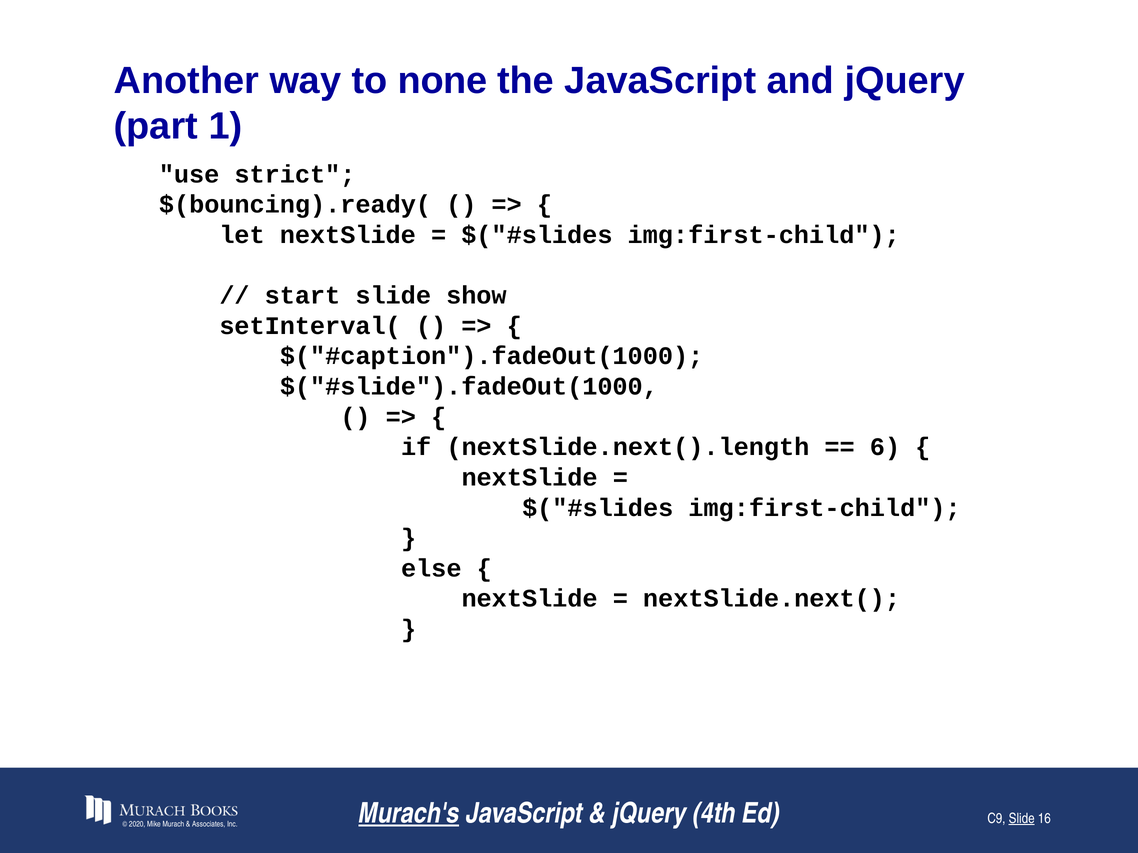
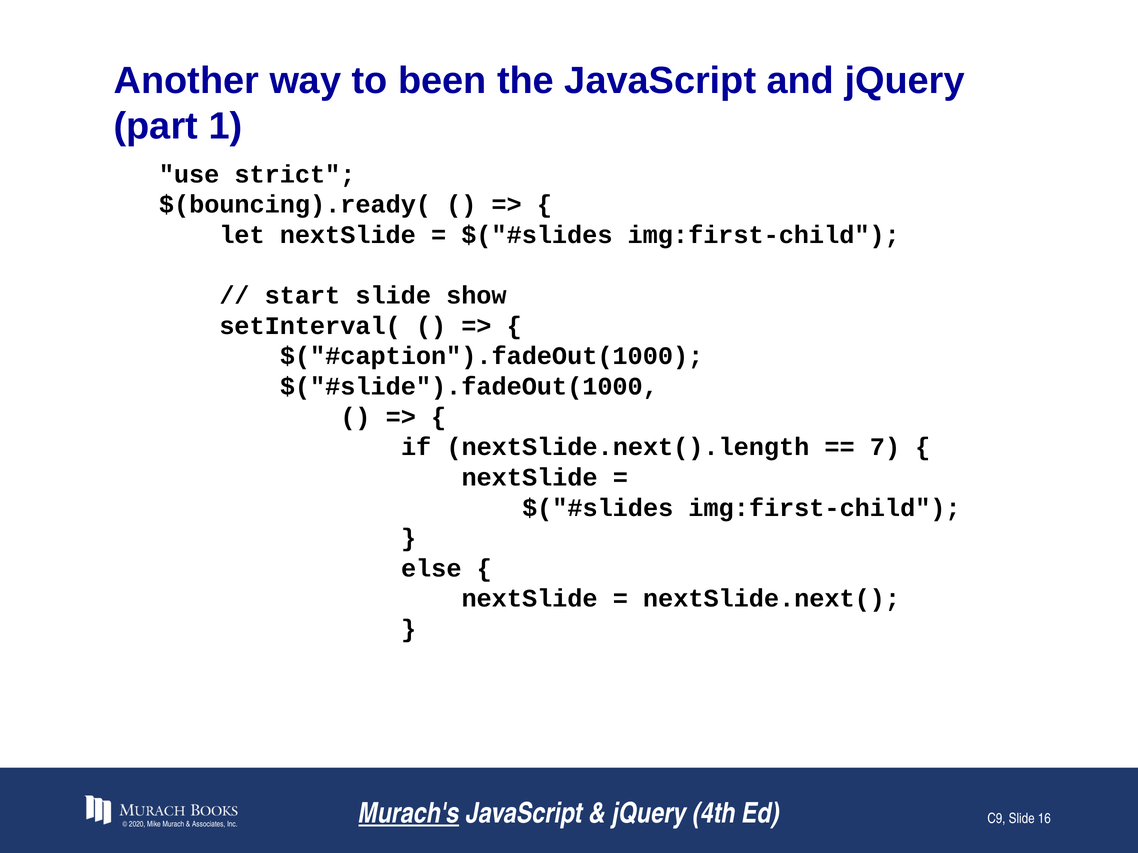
none: none -> been (442, 81)
6: 6 -> 7 (885, 447)
Slide underline: present -> none (1022, 819)
